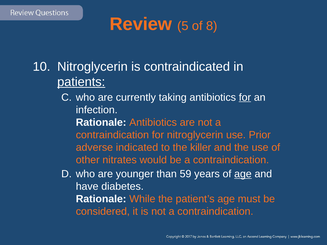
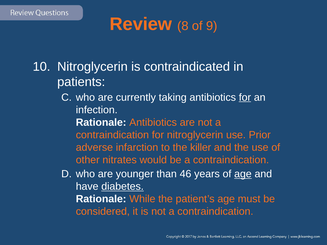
5: 5 -> 8 (183, 26)
8: 8 -> 9 (212, 26)
patients underline: present -> none (81, 82)
indicated: indicated -> infarction (137, 148)
59: 59 -> 46 (186, 174)
diabetes underline: none -> present (123, 187)
